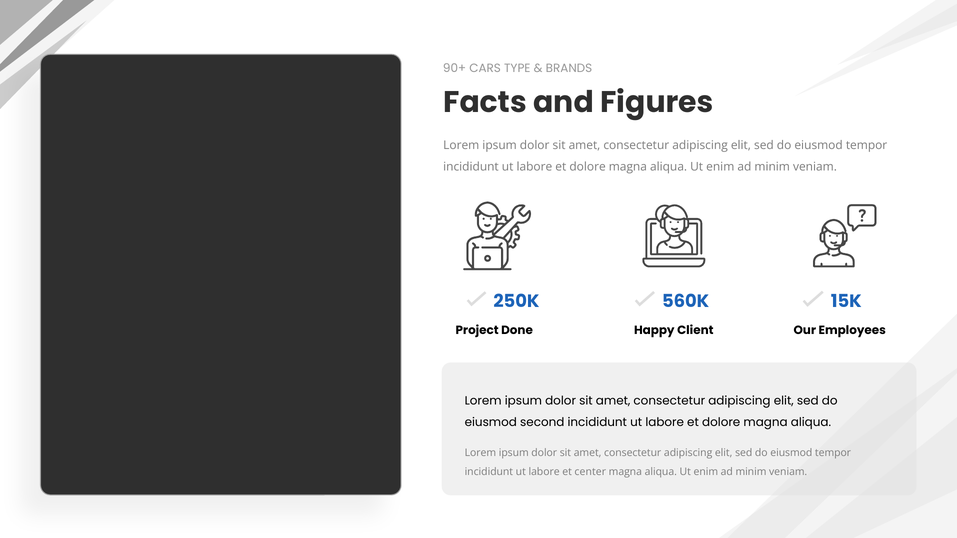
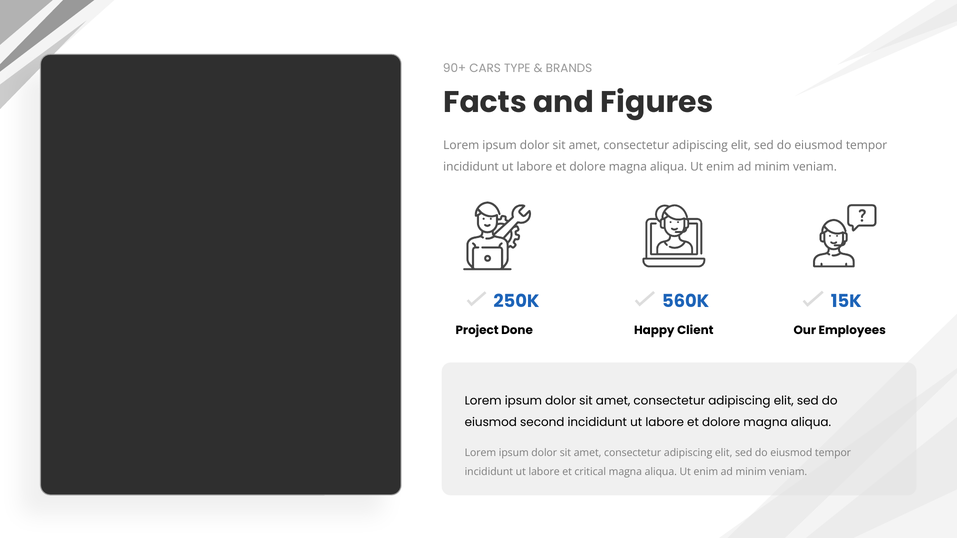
center: center -> critical (590, 472)
